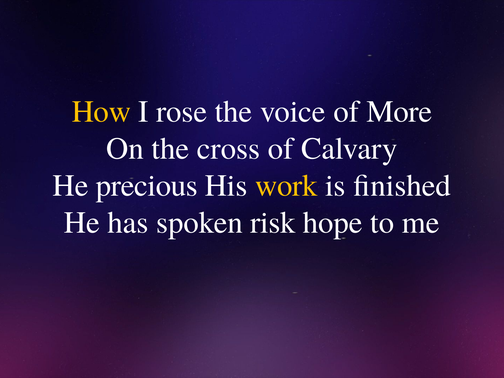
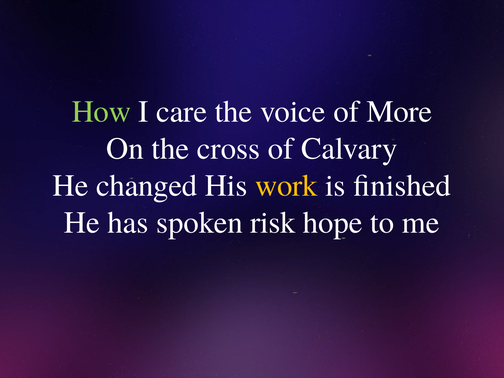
How colour: yellow -> light green (101, 112)
rose: rose -> care (182, 112)
precious: precious -> changed (147, 186)
